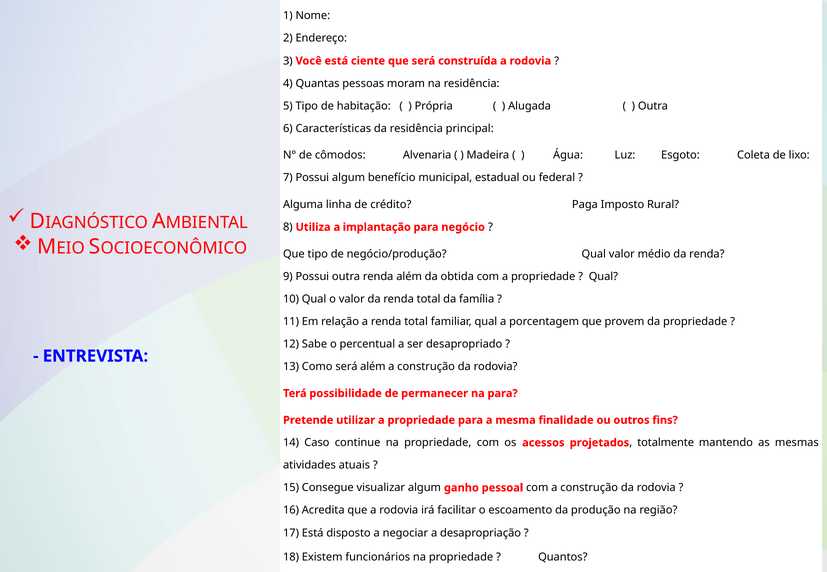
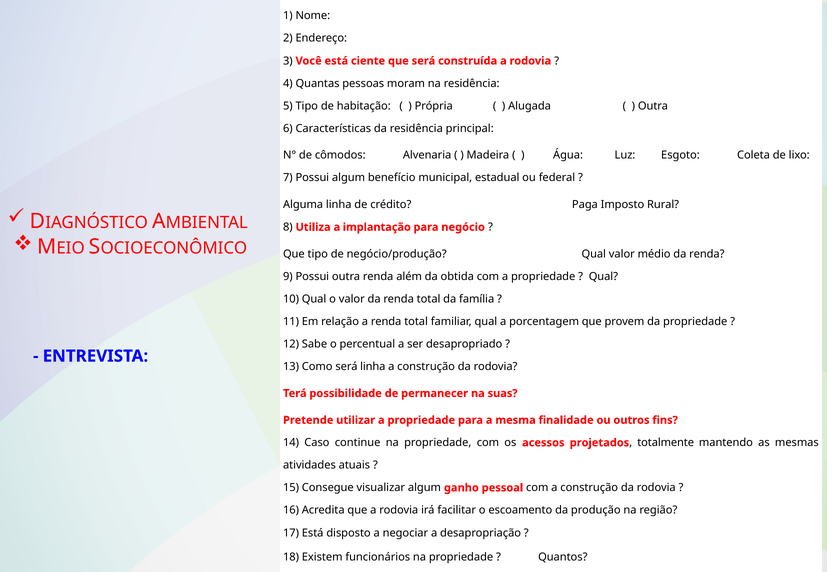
será além: além -> linha (373, 367)
na para: para -> suas (503, 394)
